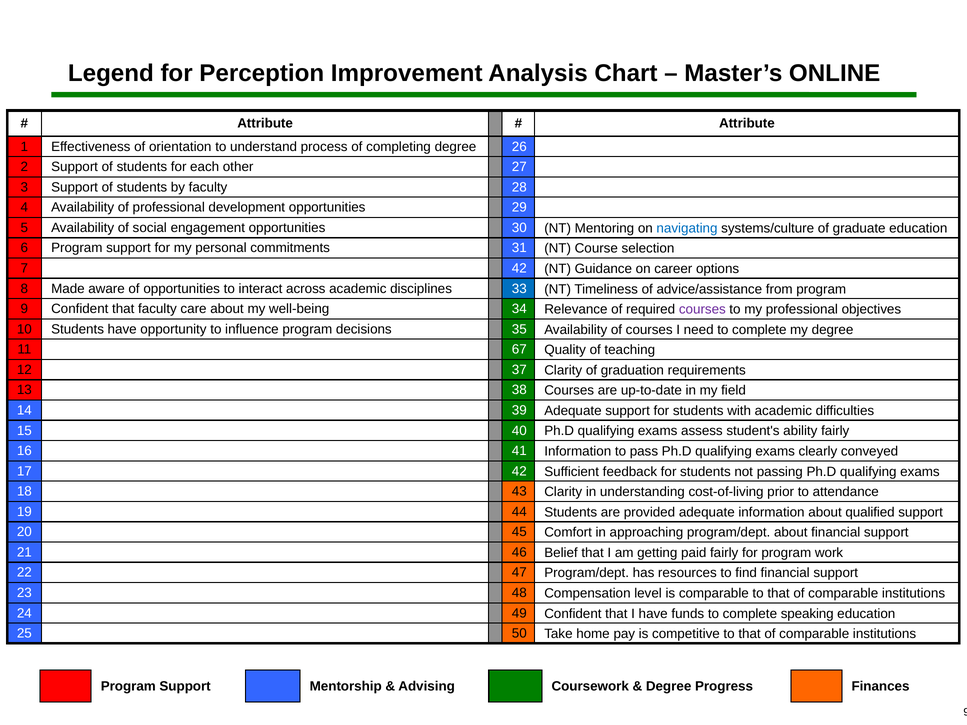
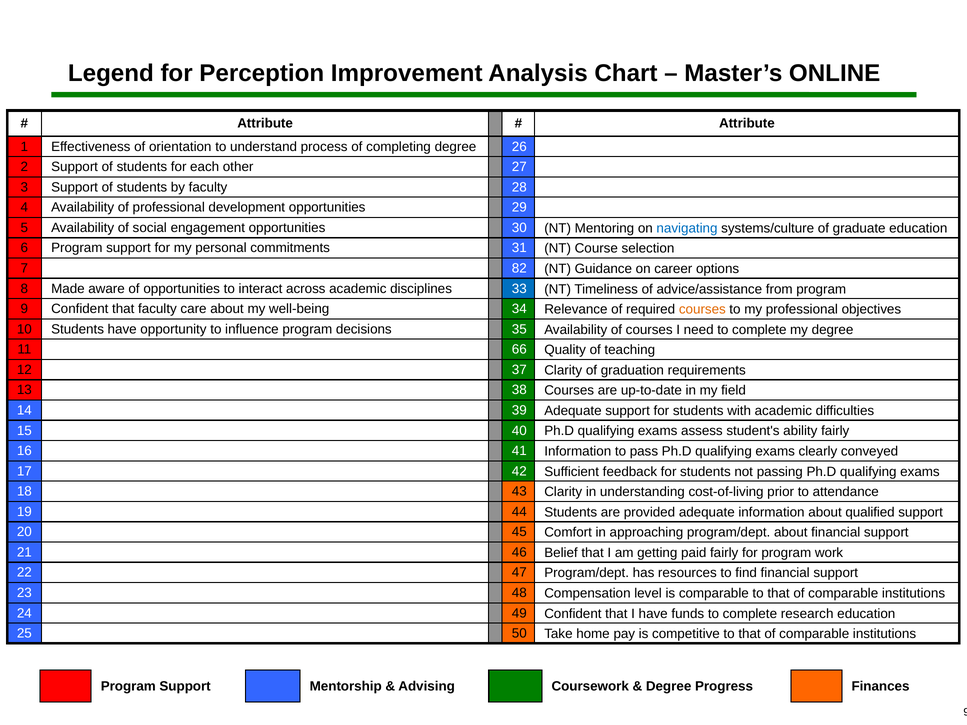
7 42: 42 -> 82 (519, 268)
courses colour: purple -> orange (702, 309)
67: 67 -> 66 (519, 350)
speaking: speaking -> research (807, 614)
